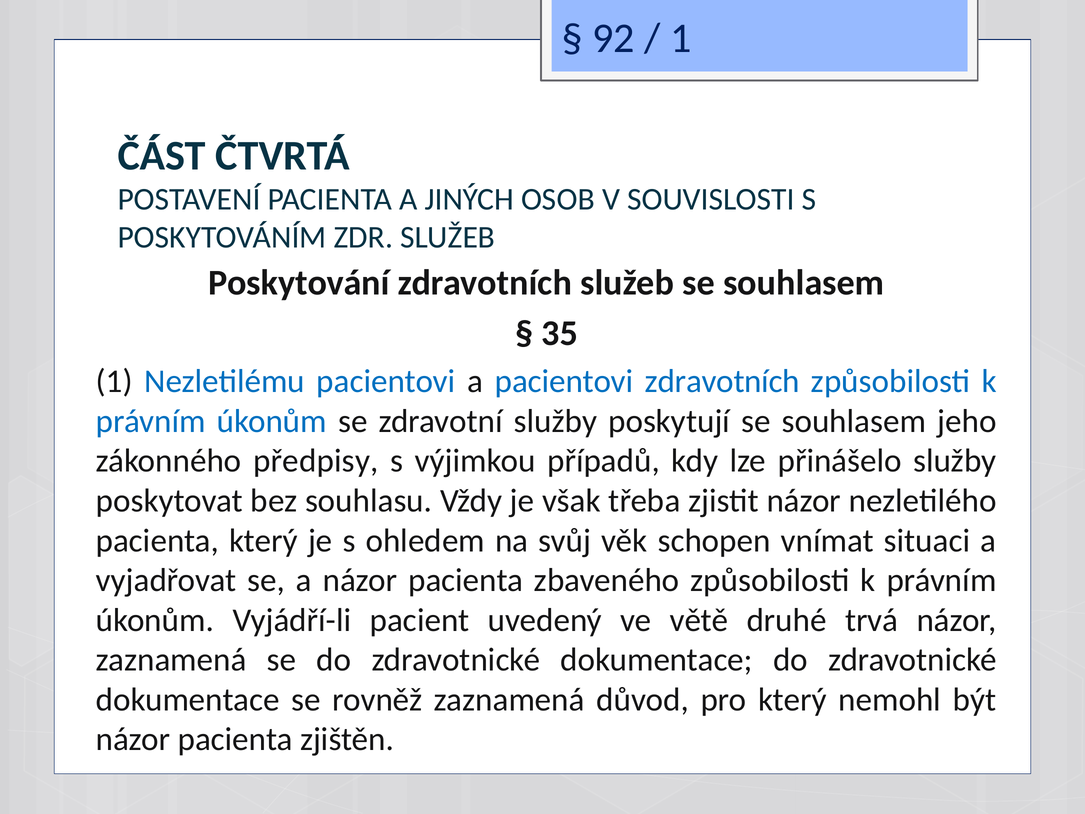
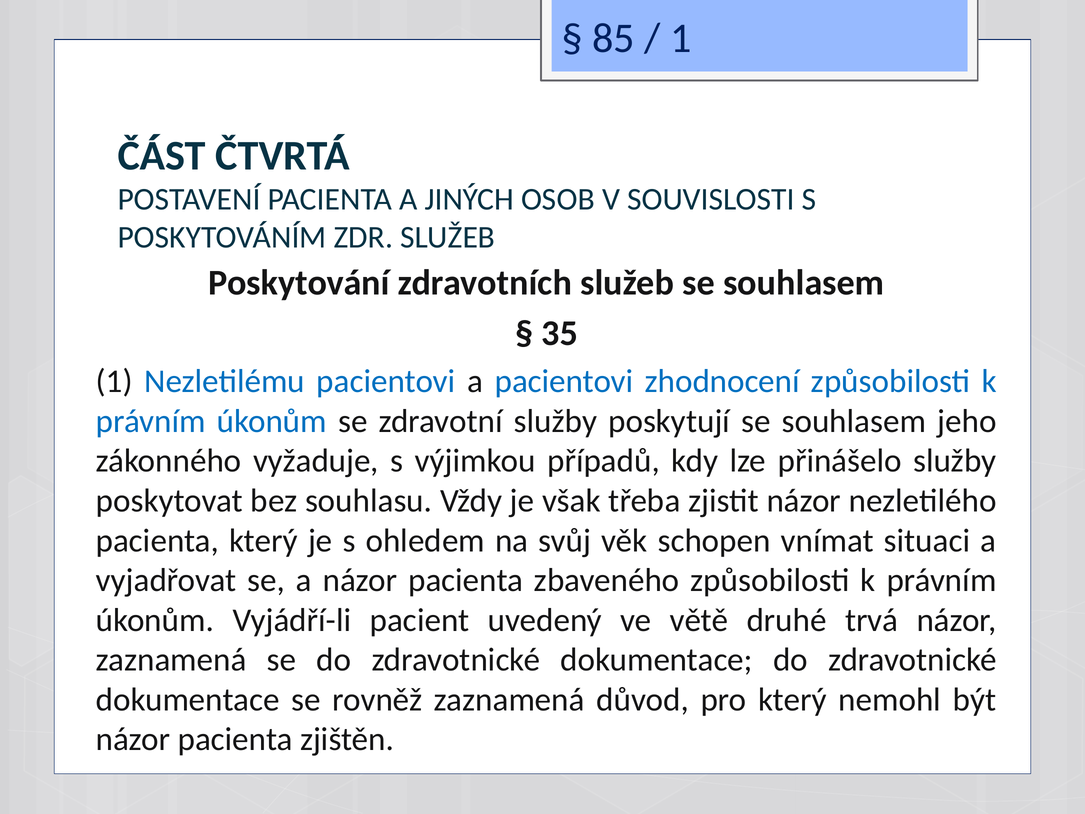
92: 92 -> 85 (613, 38)
pacientovi zdravotních: zdravotních -> zhodnocení (722, 381)
předpisy: předpisy -> vyžaduje (316, 461)
